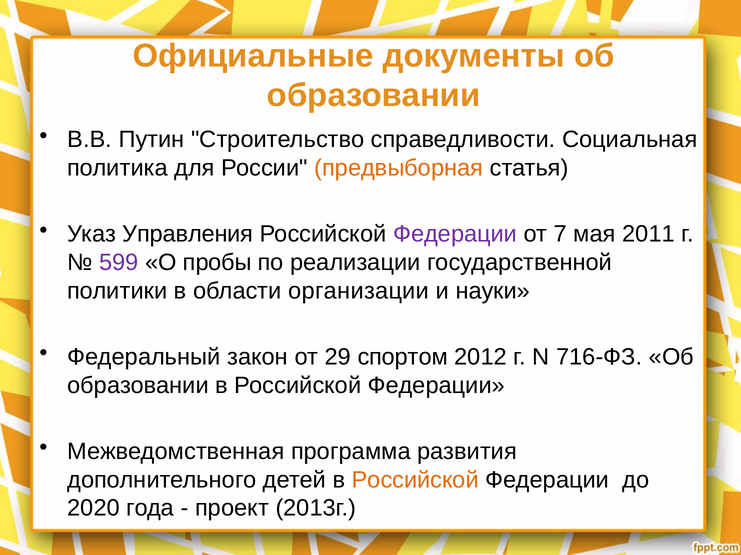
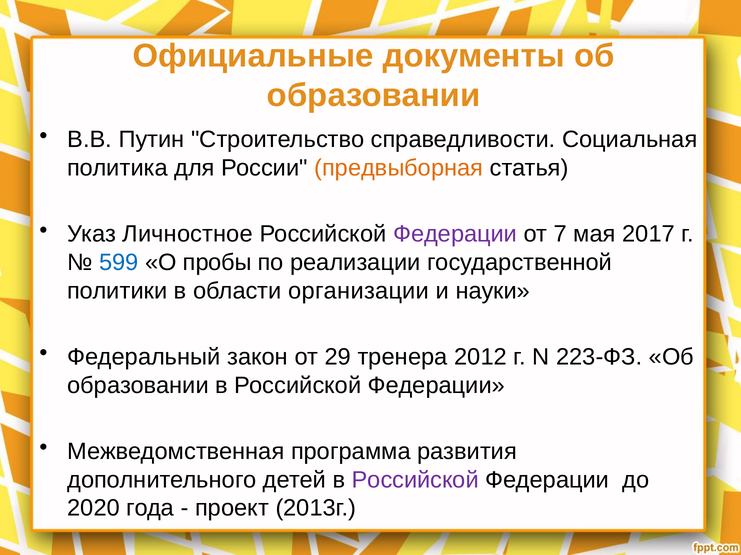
Управления: Управления -> Личностное (188, 234)
2011: 2011 -> 2017 (649, 234)
599 colour: purple -> blue (119, 263)
спортом: спортом -> тренера (403, 357)
716-ФЗ: 716-ФЗ -> 223-ФЗ (599, 357)
Российской colour: orange -> purple (415, 480)
